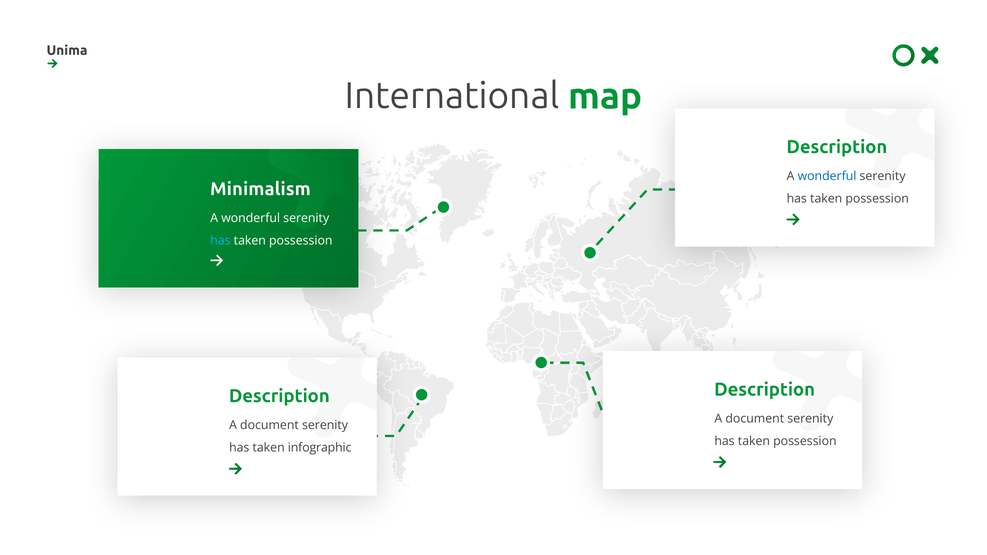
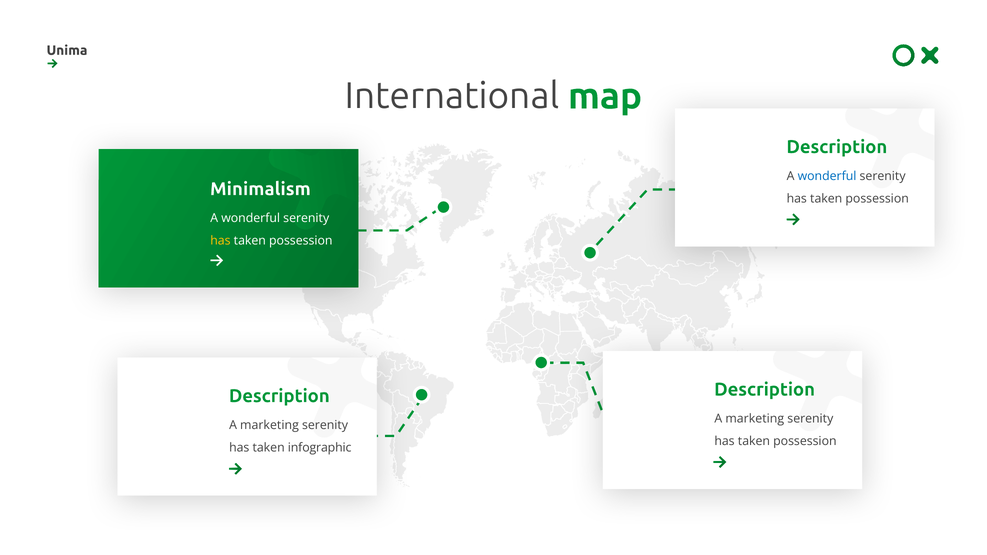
has colour: light blue -> yellow (220, 241)
document: document -> marketing (755, 419)
document: document -> marketing (269, 425)
